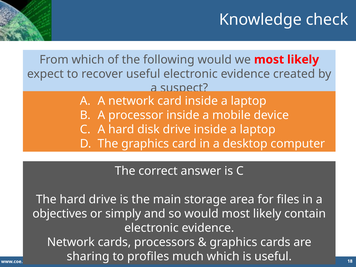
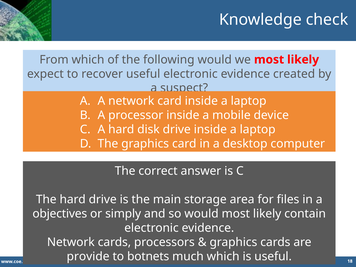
sharing: sharing -> provide (88, 256)
profiles: profiles -> botnets (148, 256)
